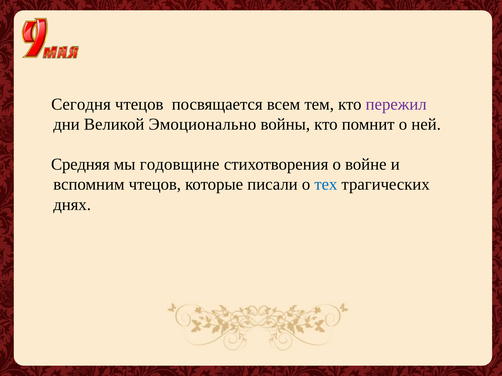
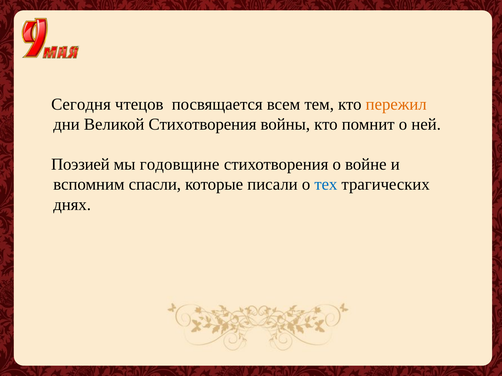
пережил colour: purple -> orange (396, 104)
Великой Эмоционально: Эмоционально -> Стихотворения (203, 124)
Средняя: Средняя -> Поэзией (80, 165)
вспомним чтецов: чтецов -> спасли (155, 185)
